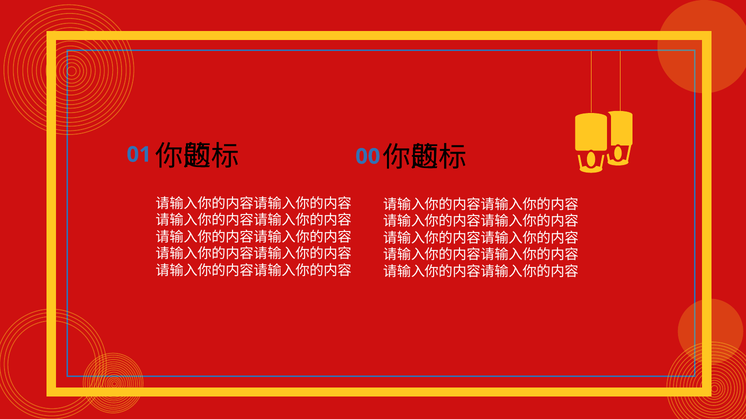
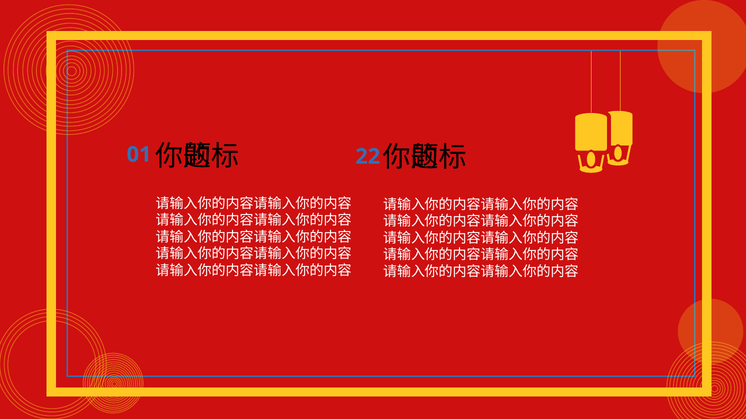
00: 00 -> 22 (368, 157)
